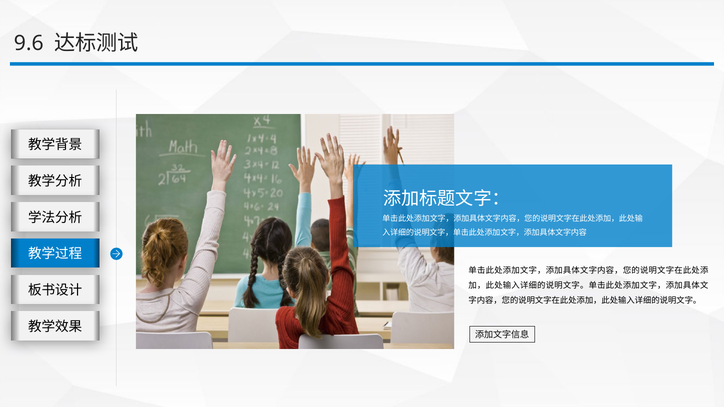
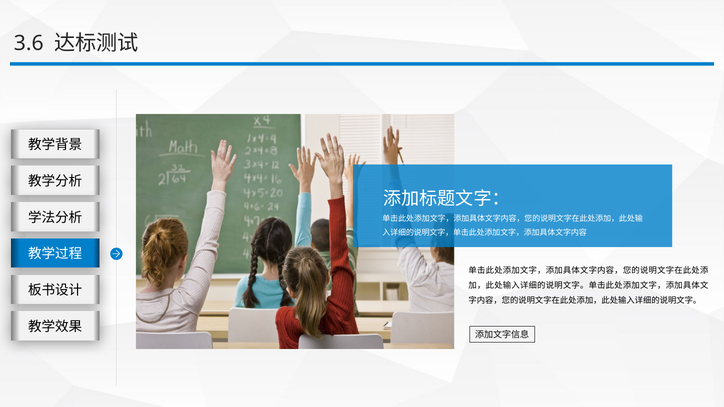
9.6: 9.6 -> 3.6 (29, 43)
